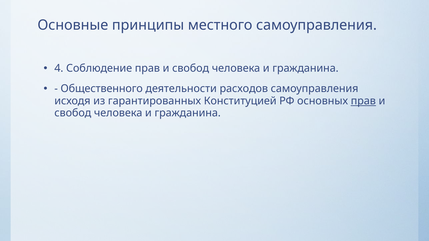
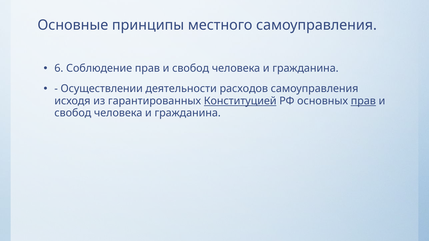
4: 4 -> 6 (59, 68)
Общественного: Общественного -> Осуществлении (102, 89)
Конституцией underline: none -> present (240, 101)
